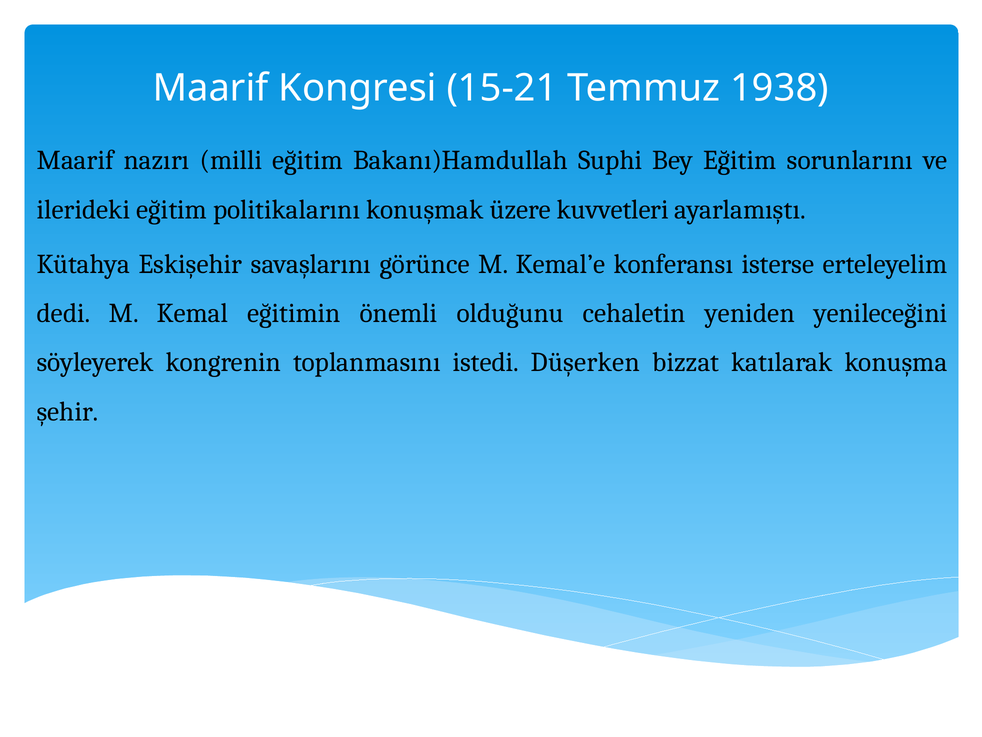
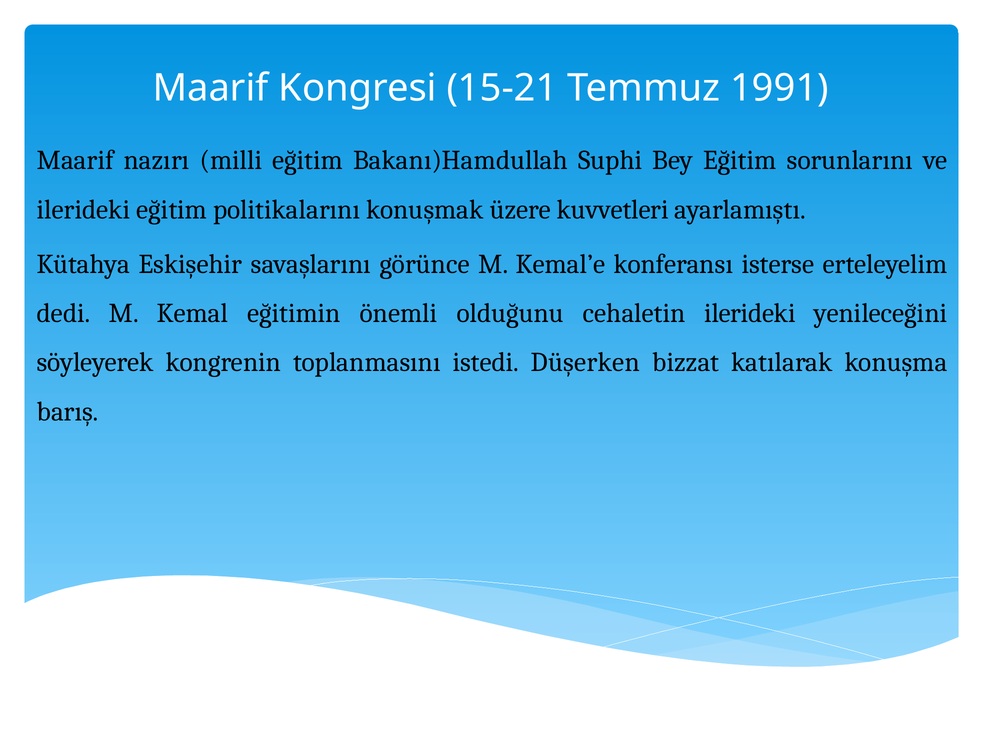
1938: 1938 -> 1991 (779, 88)
cehaletin yeniden: yeniden -> ilerideki (750, 313)
şehir: şehir -> barış (68, 411)
